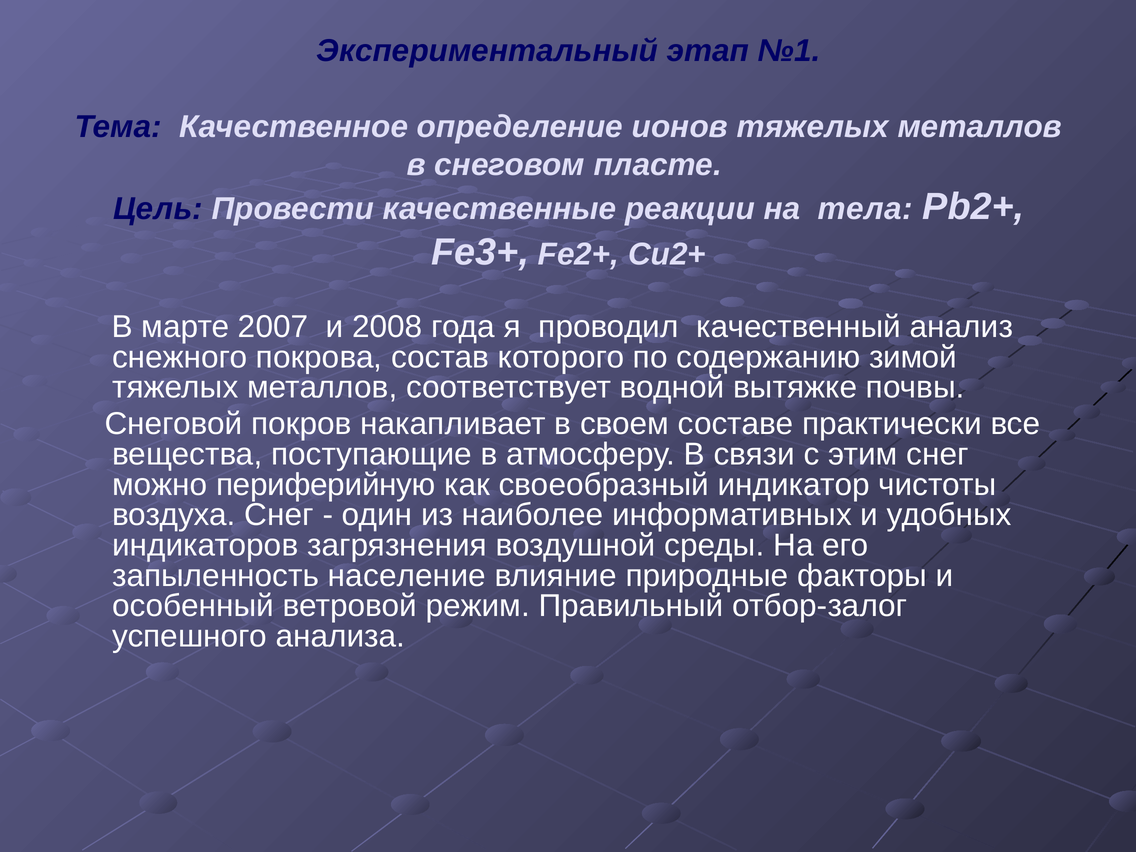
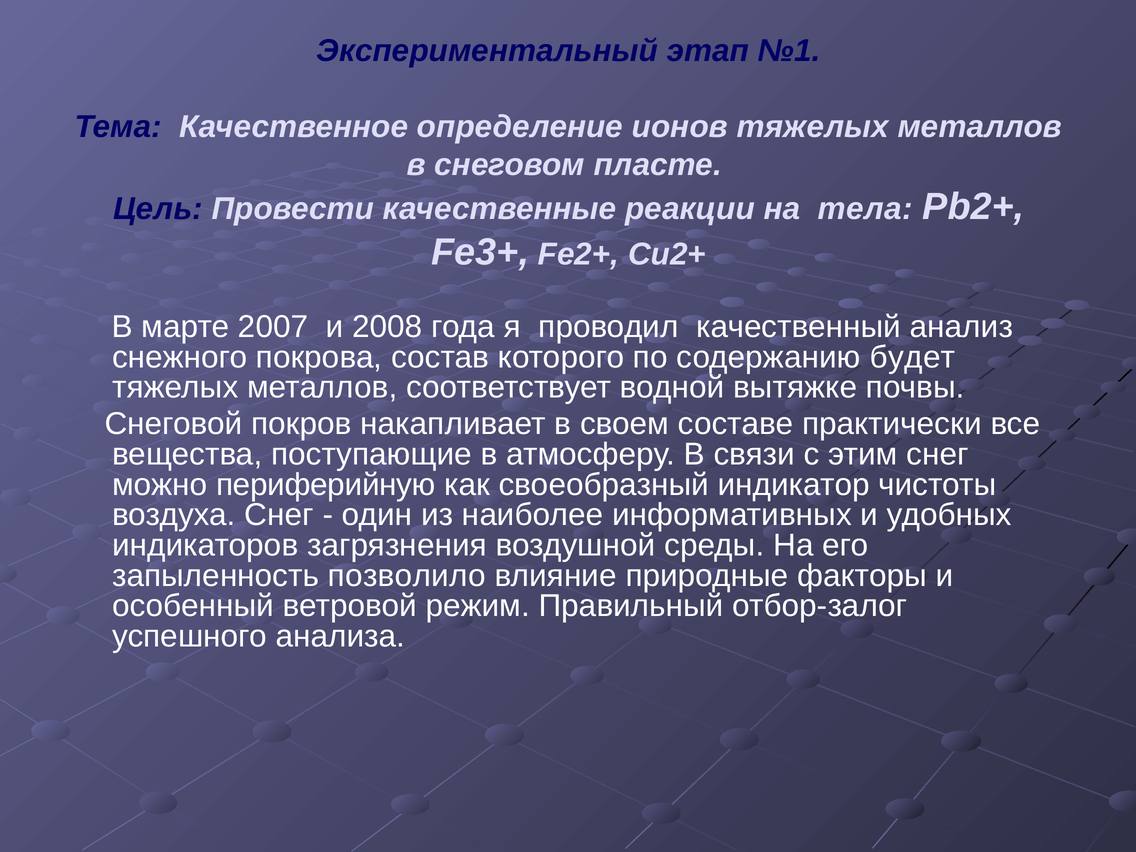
зимой: зимой -> будет (913, 357)
население: население -> позволило (407, 576)
